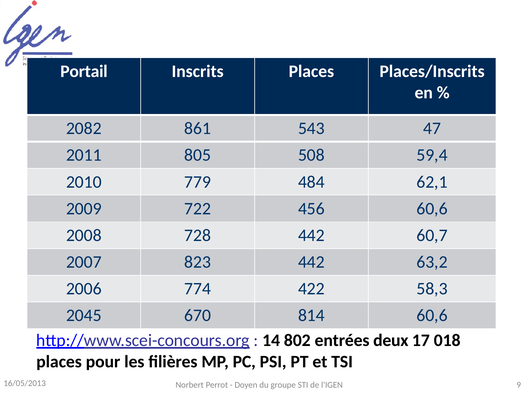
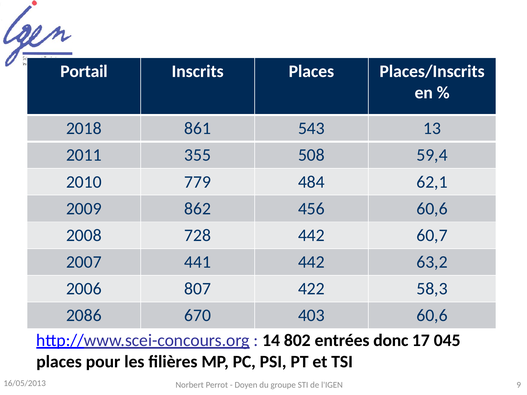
2082: 2082 -> 2018 (84, 129)
47: 47 -> 13 (432, 129)
805: 805 -> 355 (198, 155)
722: 722 -> 862 (198, 209)
823: 823 -> 441 (198, 262)
774: 774 -> 807 (198, 289)
2045: 2045 -> 2086 (84, 316)
814: 814 -> 403 (311, 316)
deux: deux -> donc (391, 341)
018: 018 -> 045 (447, 341)
